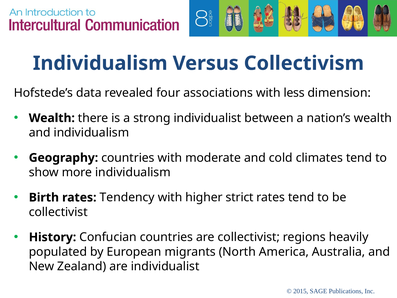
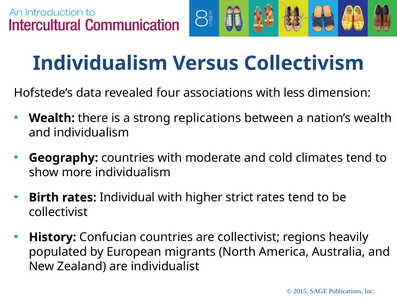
strong individualist: individualist -> replications (207, 118)
Tendency: Tendency -> Individual (127, 197)
